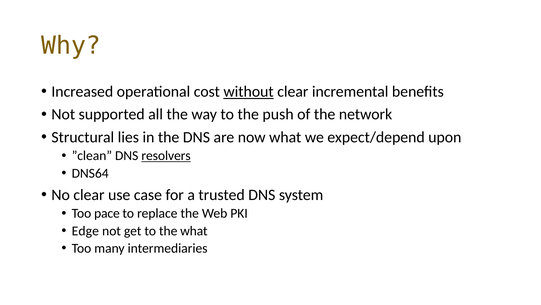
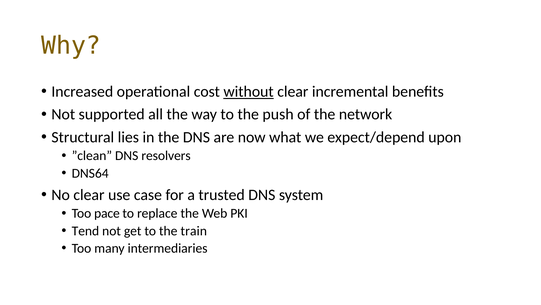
resolvers underline: present -> none (166, 155)
Edge: Edge -> Tend (85, 230)
the what: what -> train (194, 230)
